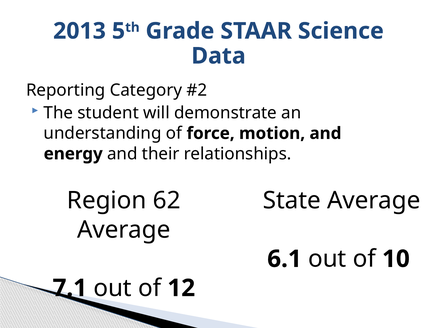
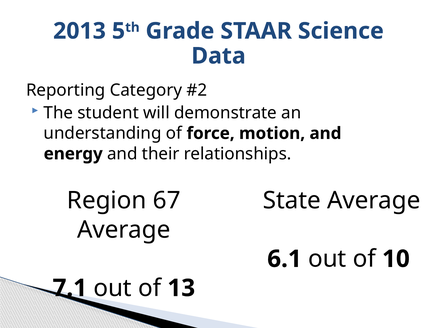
62: 62 -> 67 (167, 200)
12: 12 -> 13 (181, 288)
